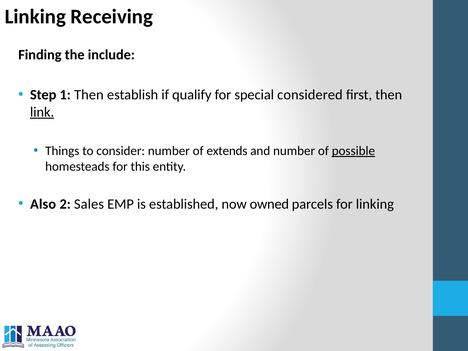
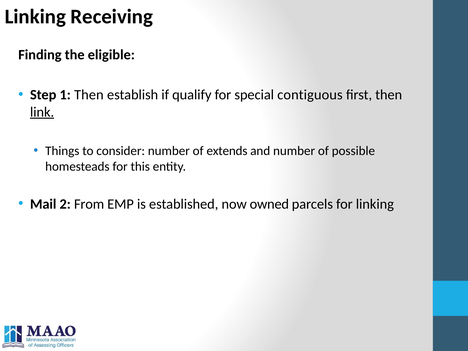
include: include -> eligible (111, 55)
considered: considered -> contiguous (310, 95)
possible underline: present -> none (353, 151)
Also: Also -> Mail (43, 204)
Sales: Sales -> From (89, 204)
